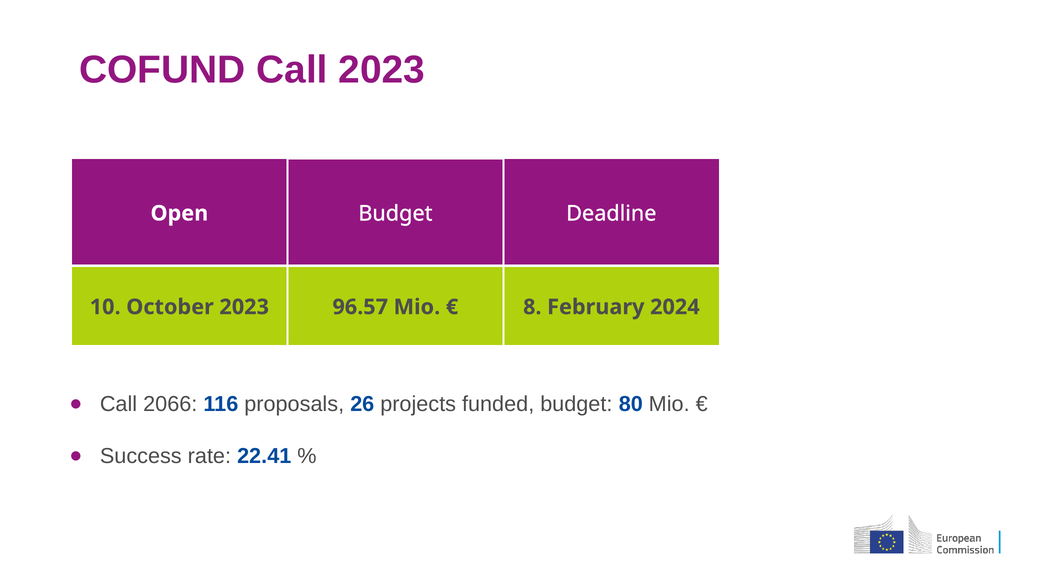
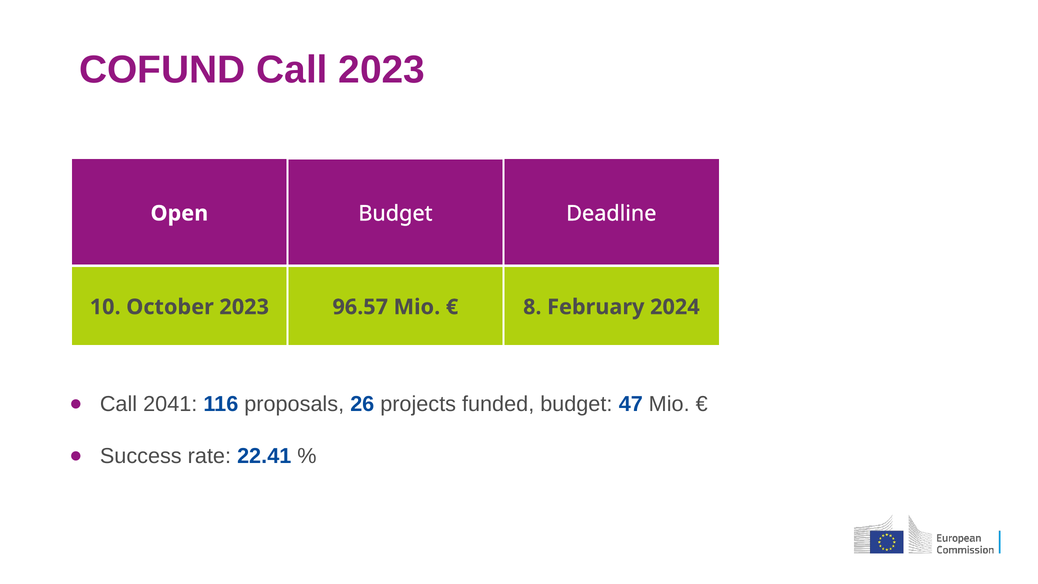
2066: 2066 -> 2041 (170, 404)
80: 80 -> 47 (631, 404)
